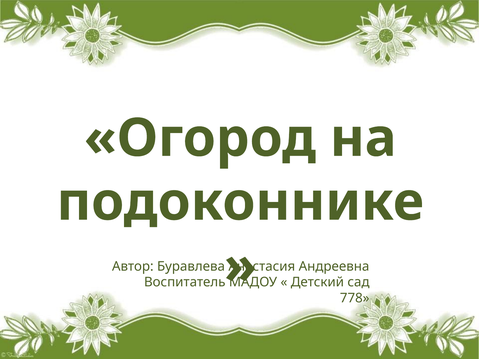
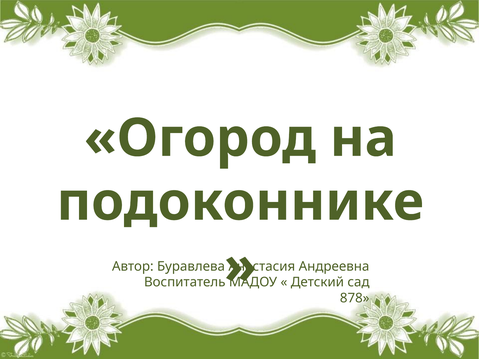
778: 778 -> 878 (355, 298)
